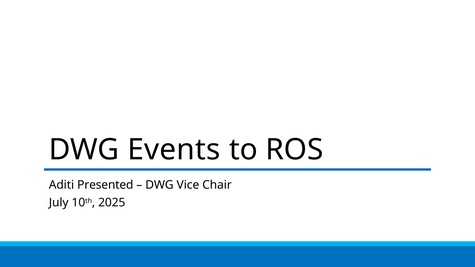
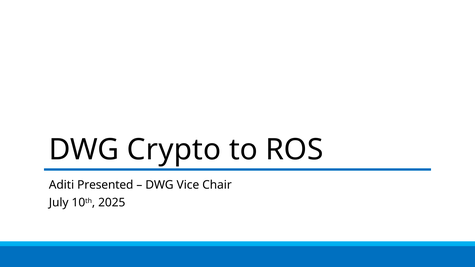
Events: Events -> Crypto (174, 150)
